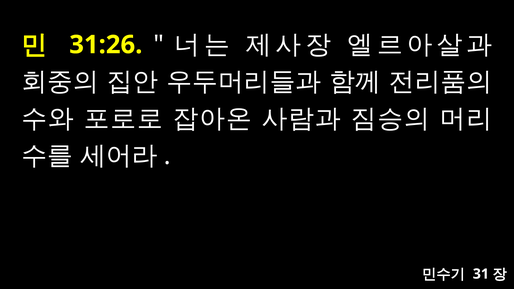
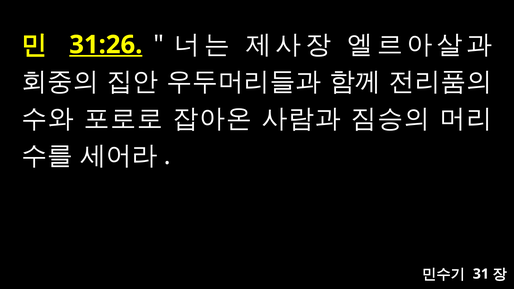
31:26 underline: none -> present (106, 45)
